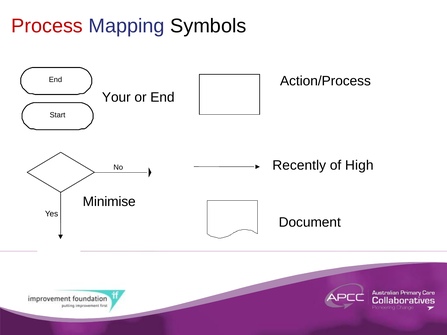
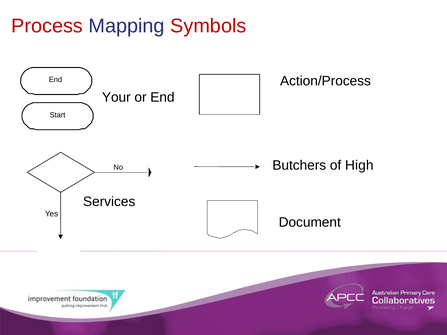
Symbols colour: black -> red (208, 26)
Recently: Recently -> Butchers (299, 165)
Minimise: Minimise -> Services (109, 202)
